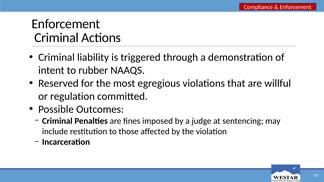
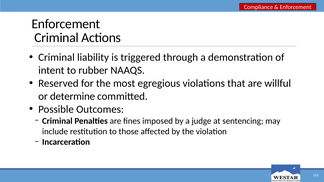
regulation: regulation -> determine (73, 96)
